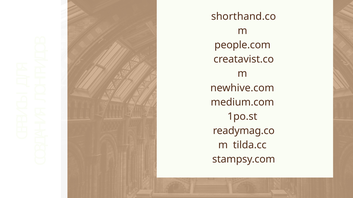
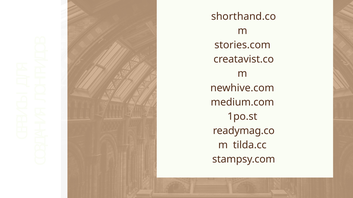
people.com: people.com -> stories.com (242, 45)
